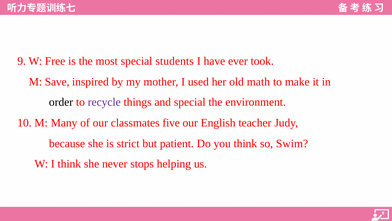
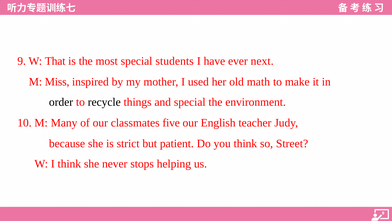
Free: Free -> That (55, 61)
took: took -> next (262, 61)
Save: Save -> Miss (57, 82)
recycle colour: purple -> black (104, 102)
Swim: Swim -> Street (292, 143)
